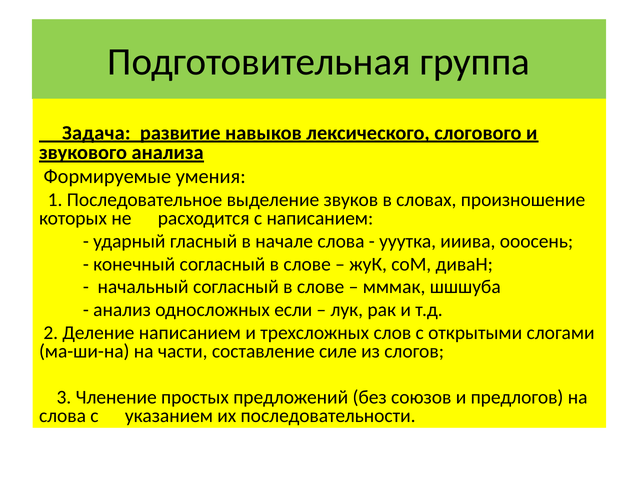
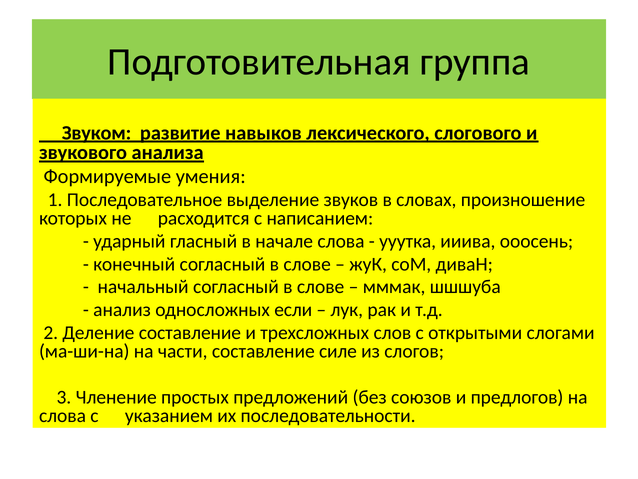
Задача: Задача -> Звуком (97, 133)
Деление написанием: написанием -> составление (190, 332)
